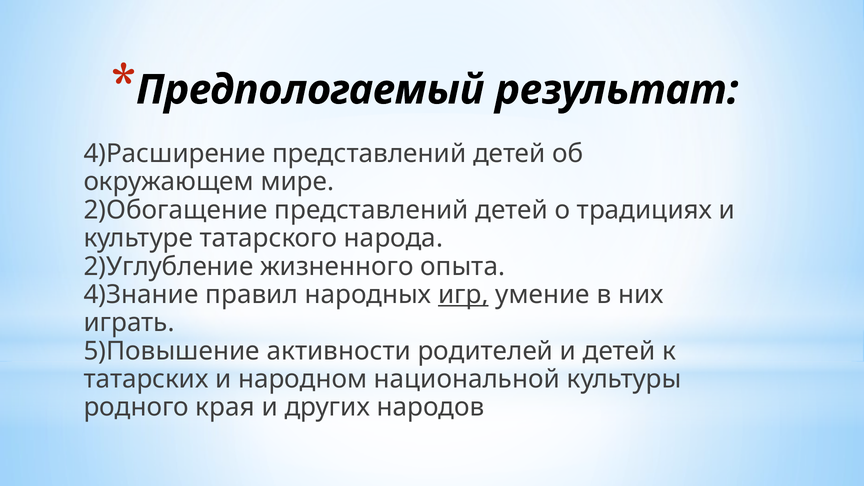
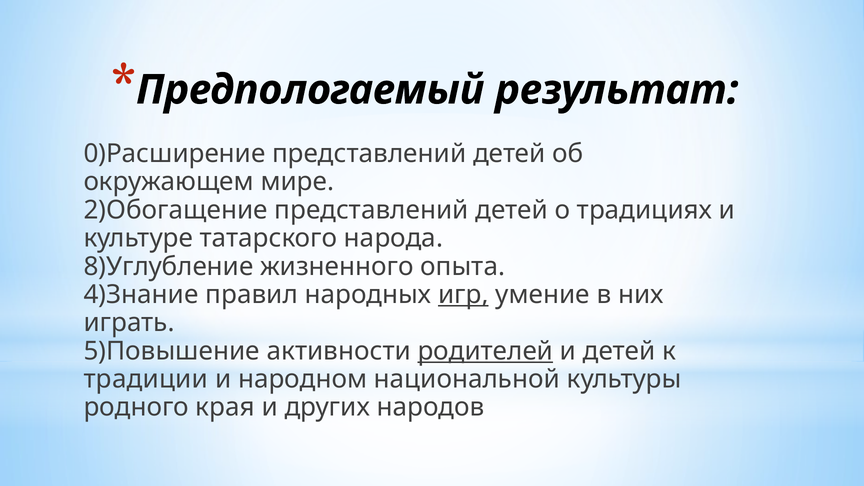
4)Расширение: 4)Расширение -> 0)Расширение (174, 154)
2)Углубление: 2)Углубление -> 8)Углубление (169, 266)
родителей underline: none -> present (485, 351)
татарских: татарских -> традиции (146, 379)
